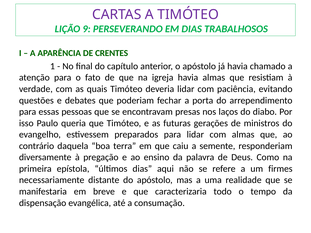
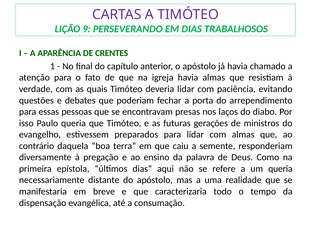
um firmes: firmes -> queria (280, 169)
